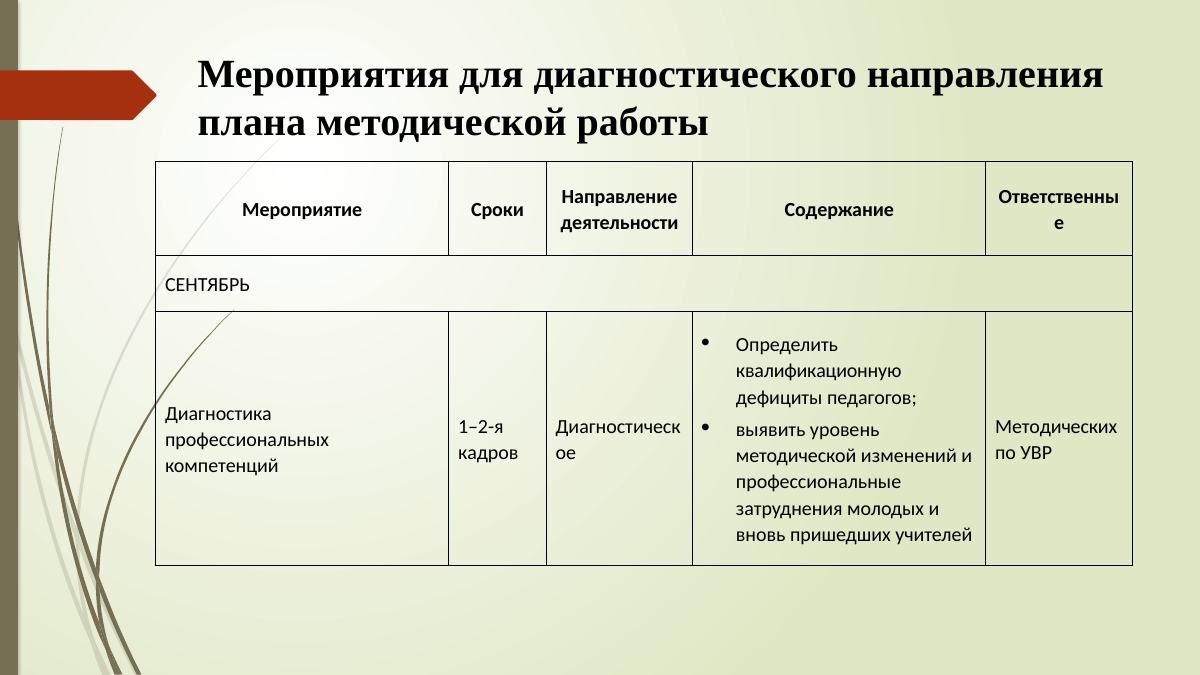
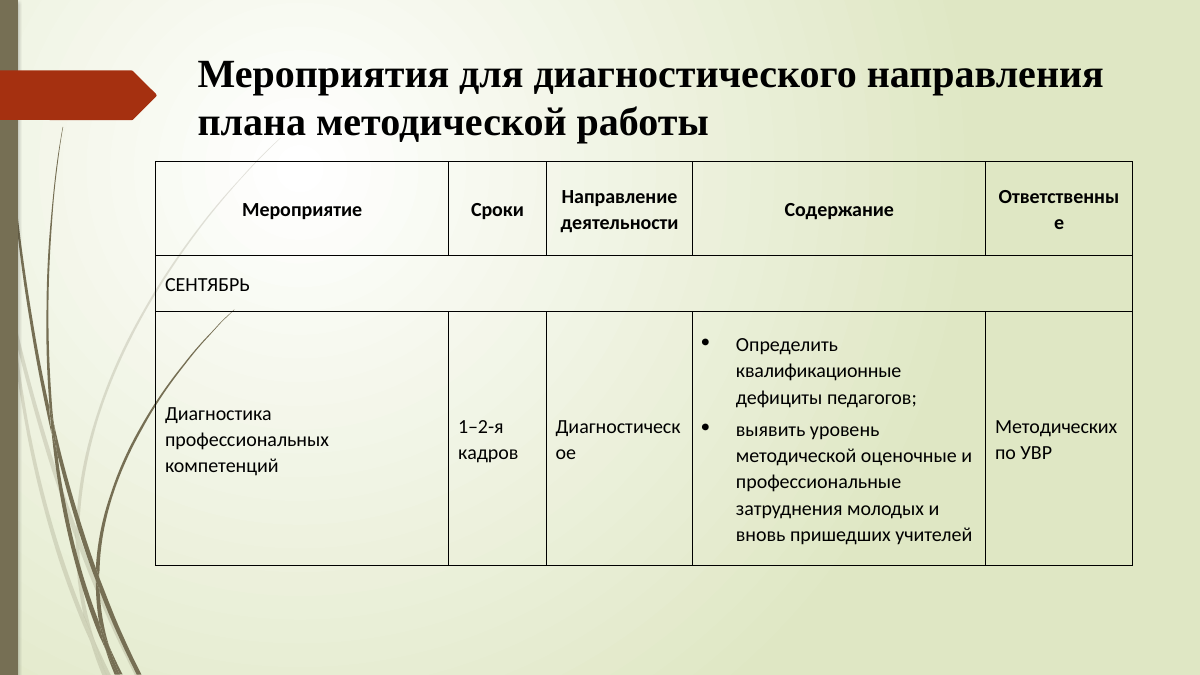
квалификационную: квалификационную -> квалификационные (819, 371)
изменений: изменений -> оценочные (909, 456)
